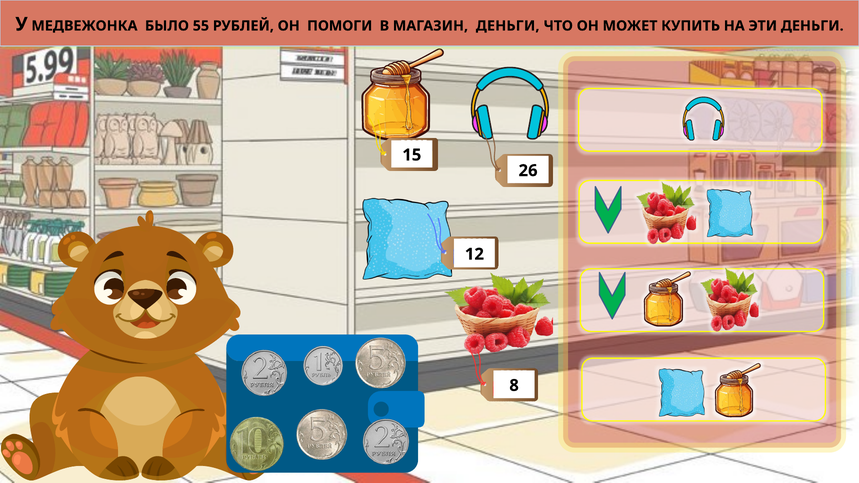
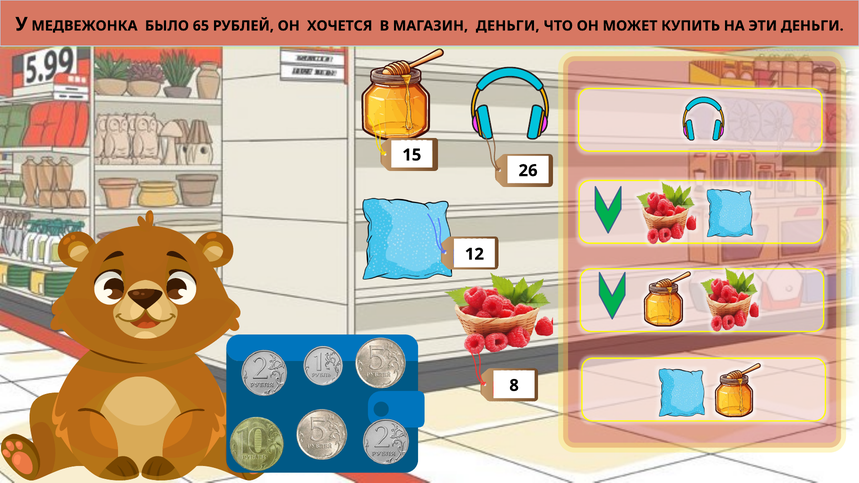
55: 55 -> 65 (201, 26)
ПОМОГИ: ПОМОГИ -> ХОЧЕТСЯ (340, 26)
